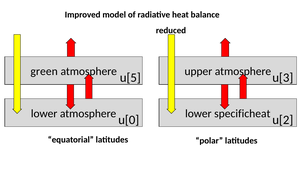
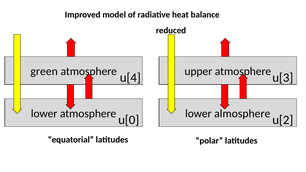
u[5: u[5 -> u[4 (130, 78)
specificheat: specificheat -> almosphere (242, 114)
